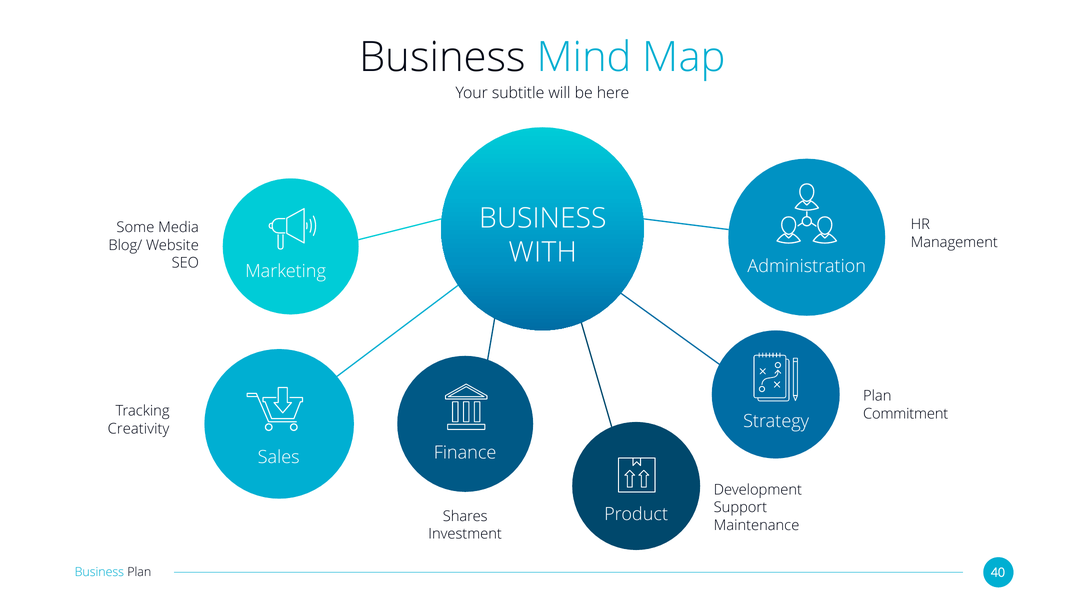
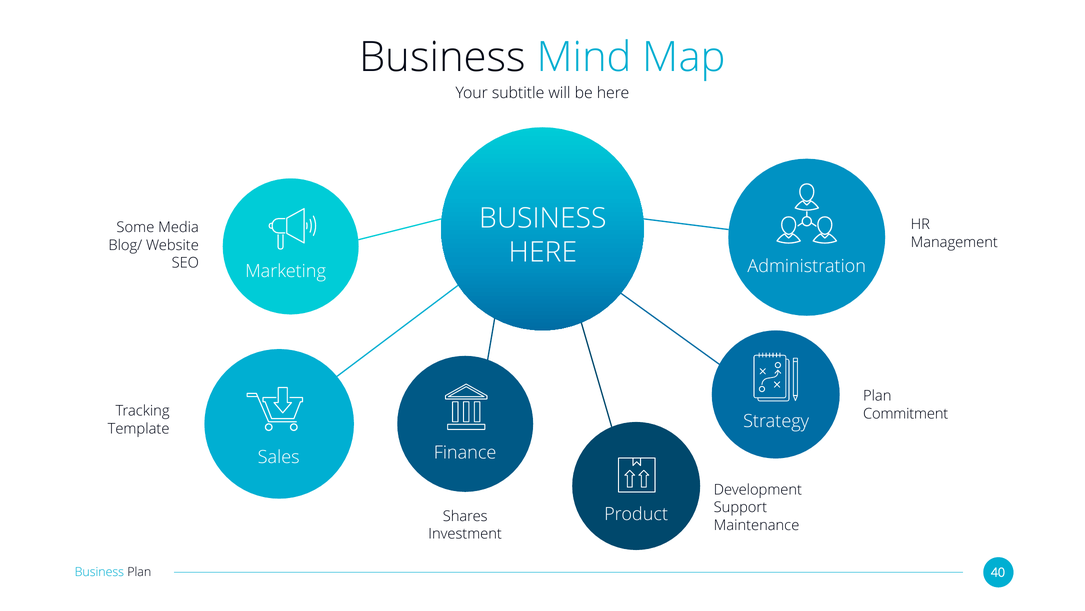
WITH: WITH -> HERE (543, 252)
Creativity: Creativity -> Template (139, 428)
